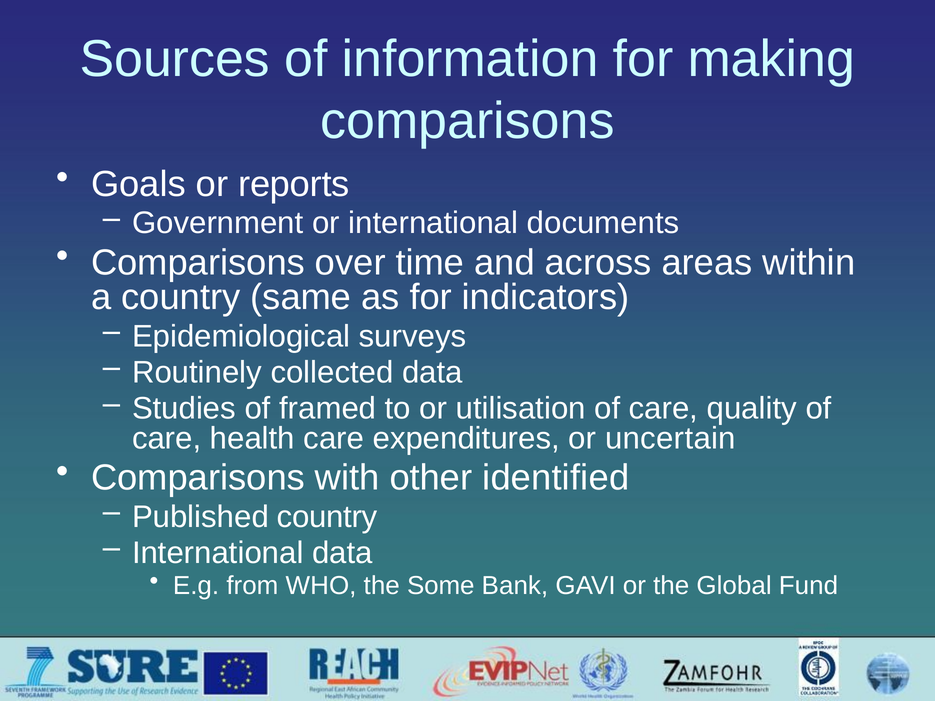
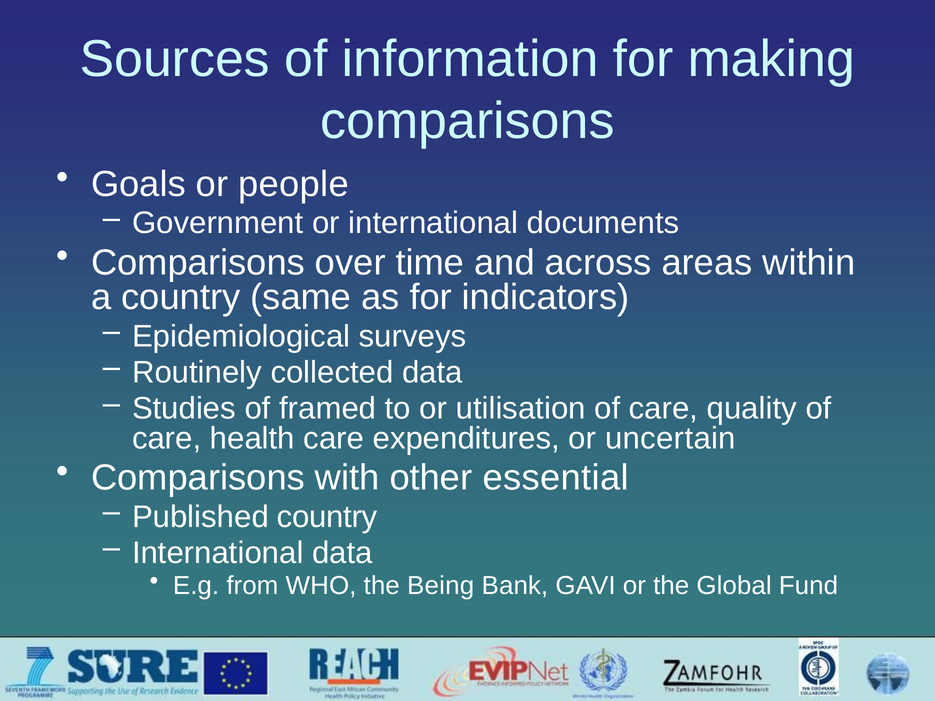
reports: reports -> people (294, 184)
identified: identified -> essential (556, 478)
Some: Some -> Being (441, 586)
